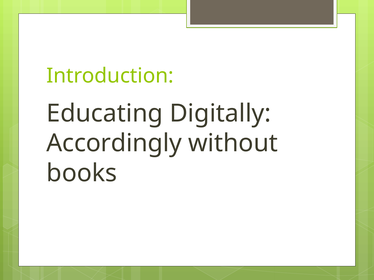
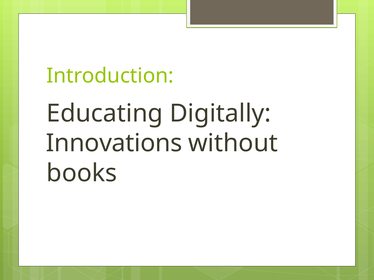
Accordingly: Accordingly -> Innovations (114, 144)
